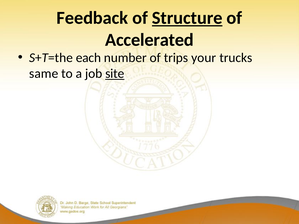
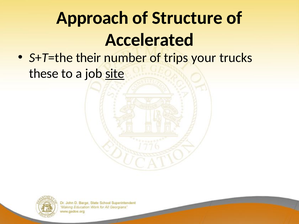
Feedback: Feedback -> Approach (92, 18)
Structure underline: present -> none (187, 18)
each: each -> their (88, 58)
same: same -> these (44, 74)
